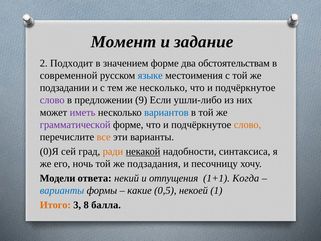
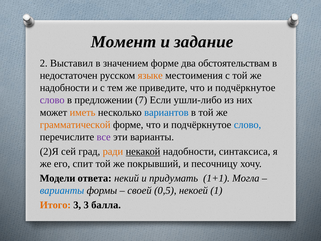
Подходит: Подходит -> Выставил (72, 63)
современной: современной -> недостаточен (69, 75)
языке colour: blue -> orange (150, 75)
подзадании: подзадании -> надобности (65, 88)
же несколько: несколько -> приведите (163, 88)
9: 9 -> 7 (141, 100)
иметь colour: purple -> orange (83, 112)
грамматической colour: purple -> orange (75, 125)
слово colour: orange -> blue (248, 125)
все colour: orange -> purple (104, 137)
0)Я: 0)Я -> 2)Я (49, 151)
ночь: ночь -> спит (83, 164)
подзадания: подзадания -> покрывший (154, 164)
отпущения: отпущения -> придумать (174, 178)
Когда: Когда -> Могла (246, 178)
какие: какие -> своей (139, 190)
3 8: 8 -> 3 (86, 205)
